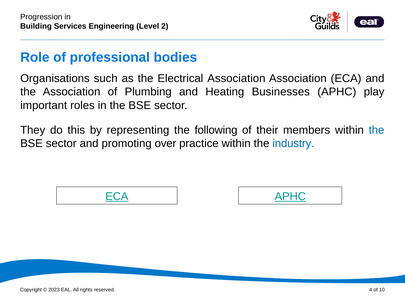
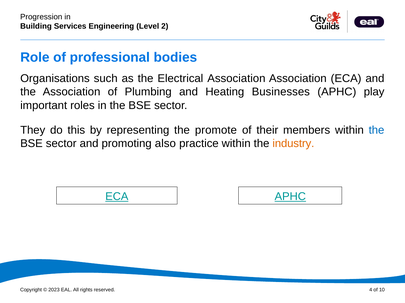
following: following -> promote (216, 130)
over: over -> also (165, 144)
industry colour: blue -> orange (293, 144)
